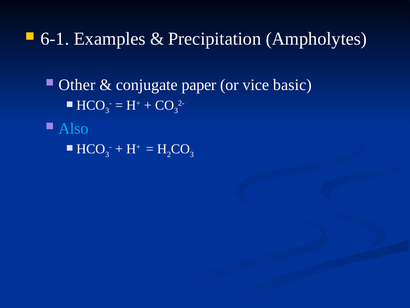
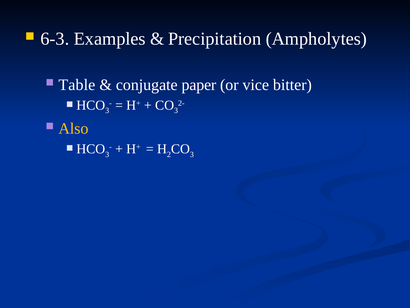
6-1: 6-1 -> 6-3 (55, 39)
Other: Other -> Table (77, 85)
basic: basic -> bitter (292, 85)
Also colour: light blue -> yellow (73, 129)
